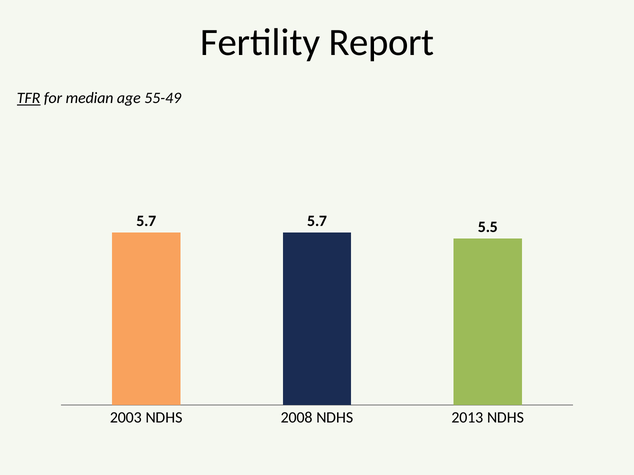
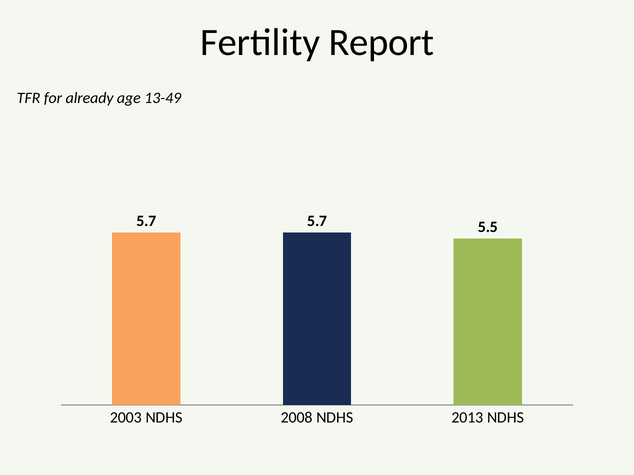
TFR underline: present -> none (29, 98)
median: median -> already (90, 98)
55-49: 55-49 -> 13-49 (163, 98)
